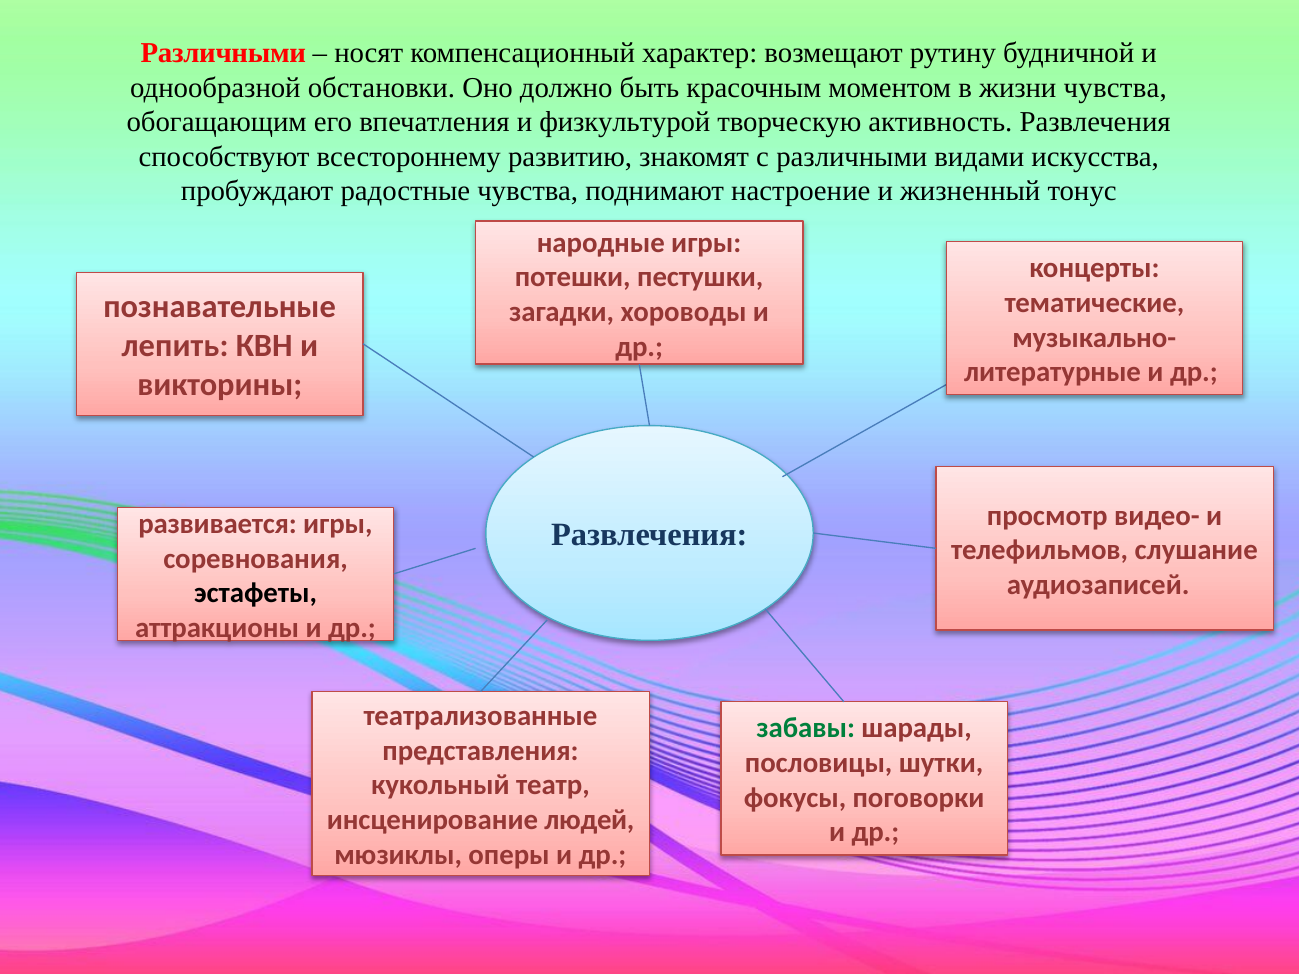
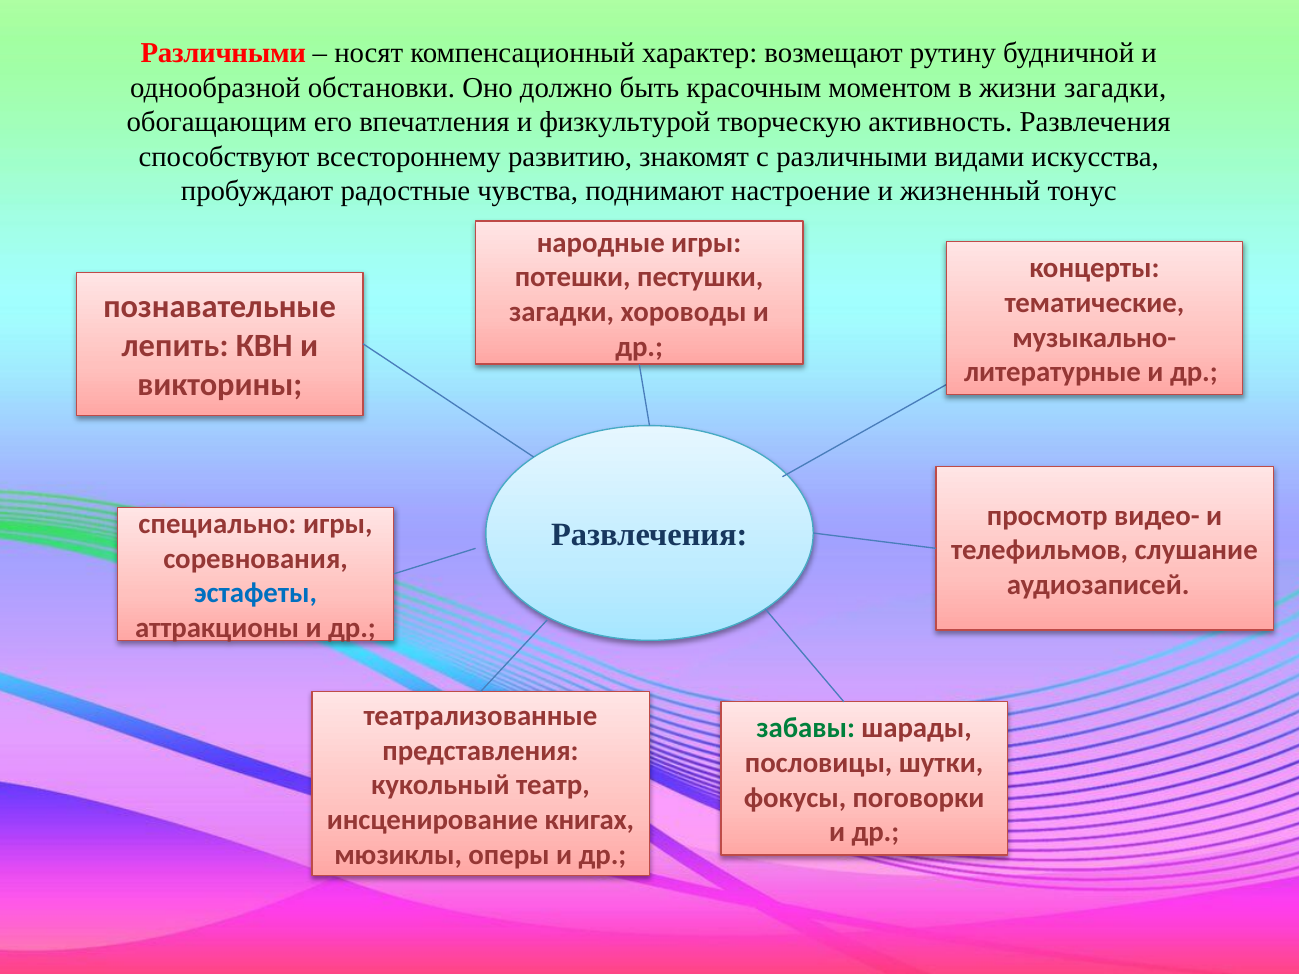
жизни чувства: чувства -> загадки (1115, 88)
развивается: развивается -> специально (217, 524)
эстафеты colour: black -> blue (256, 593)
людей: людей -> книгах (589, 820)
